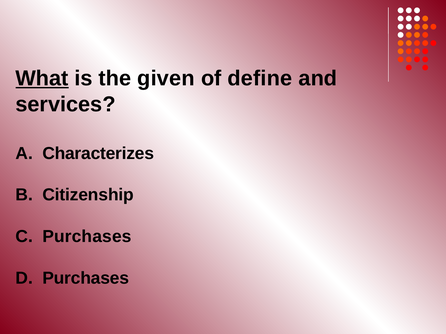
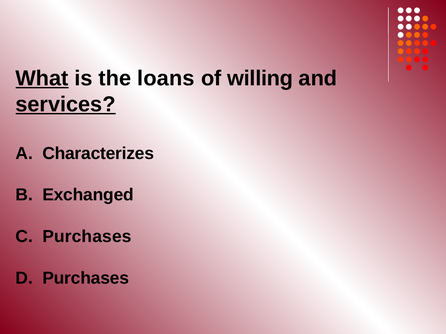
given: given -> loans (166, 78)
define: define -> willing (260, 78)
services underline: none -> present (66, 104)
Citizenship: Citizenship -> Exchanged (88, 195)
